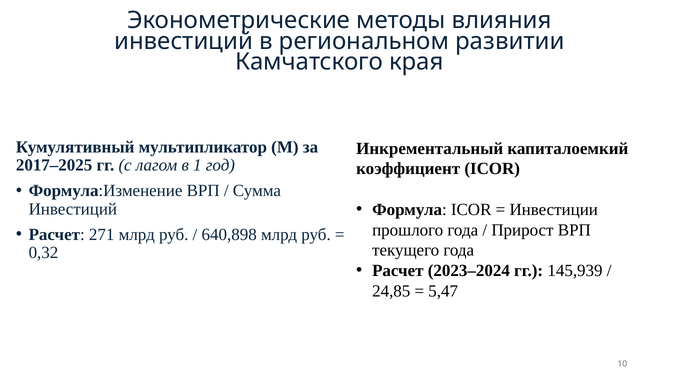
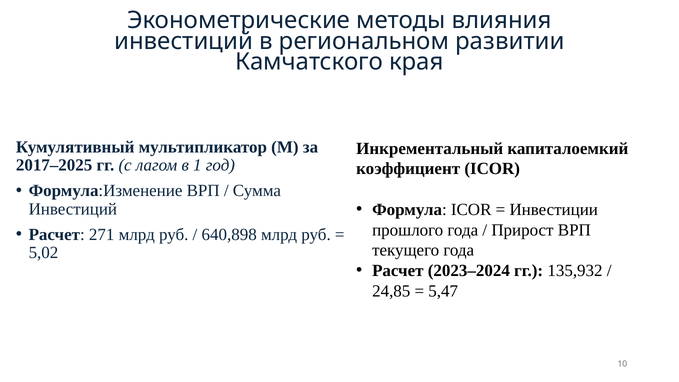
0,32: 0,32 -> 5,02 (43, 253)
145,939: 145,939 -> 135,932 (575, 271)
